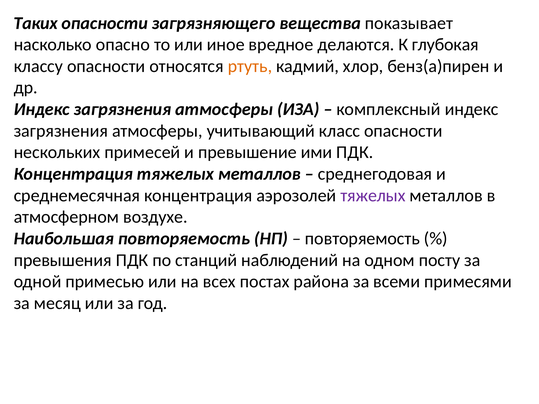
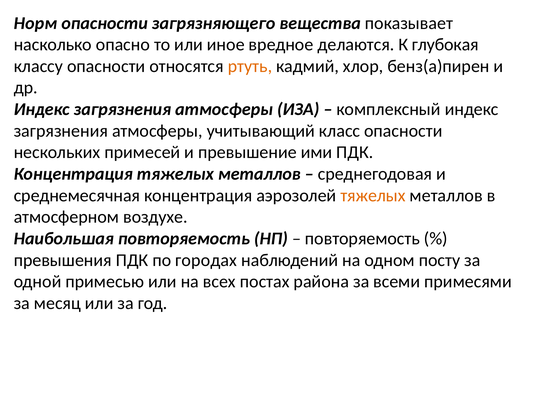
Таких: Таких -> Норм (35, 23)
тяжелых colour: purple -> orange (373, 196)
станций: станций -> городах (206, 260)
